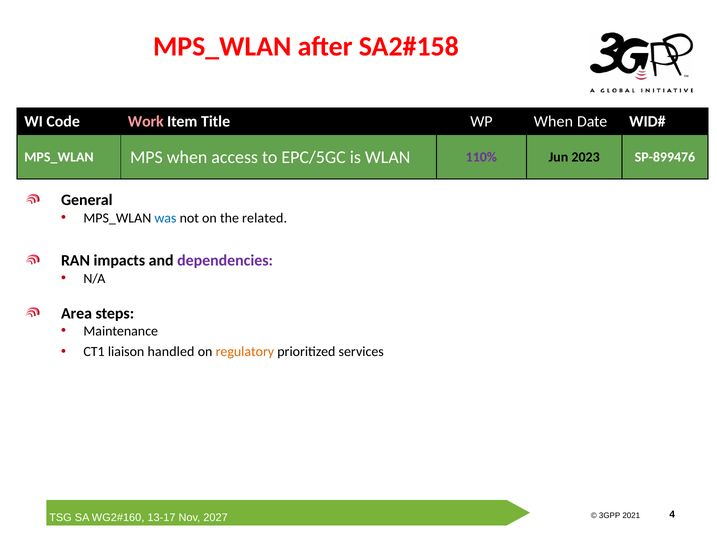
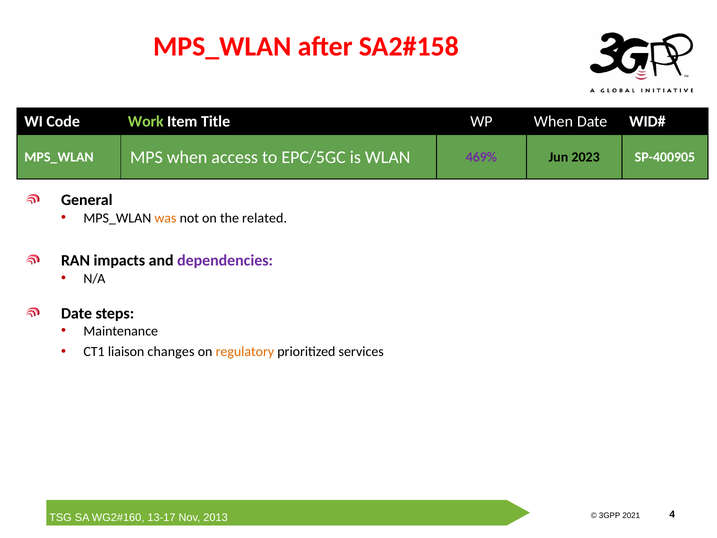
Work colour: pink -> light green (146, 121)
110%: 110% -> 469% (481, 157)
SP-899476: SP-899476 -> SP-400905 (665, 157)
was colour: blue -> orange (165, 218)
Area: Area -> Date (77, 313)
handled: handled -> changes (171, 352)
2027: 2027 -> 2013 (216, 518)
